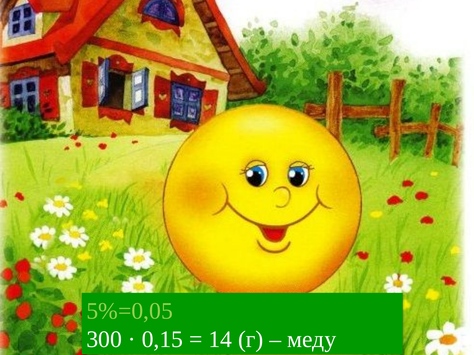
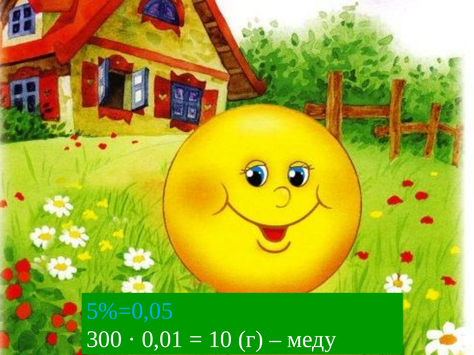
5%=0,05 colour: light green -> light blue (130, 311)
0,15: 0,15 -> 0,01 (162, 340)
14: 14 -> 10 (220, 340)
